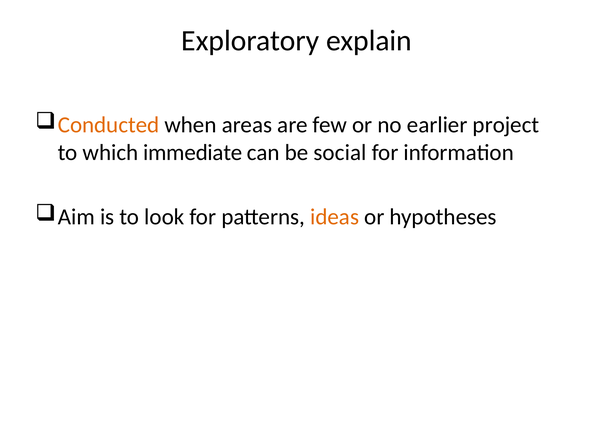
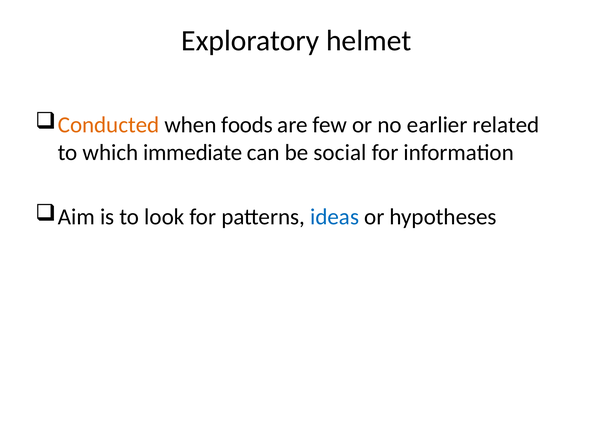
explain: explain -> helmet (369, 41)
areas: areas -> foods (247, 125)
project: project -> related (506, 125)
ideas colour: orange -> blue (335, 217)
